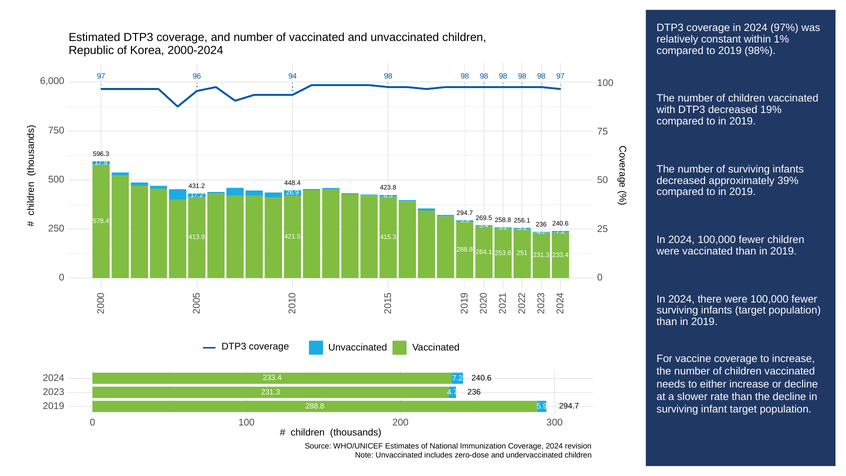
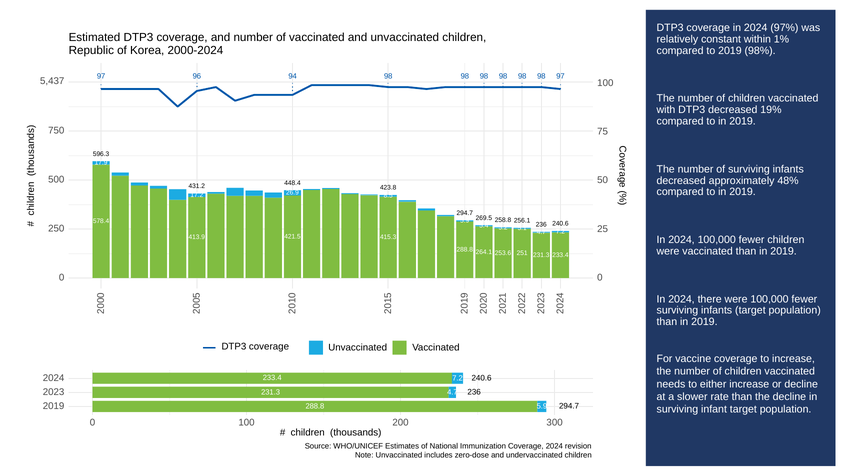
6,000: 6,000 -> 5,437 (52, 81)
39%: 39% -> 48% (788, 181)
